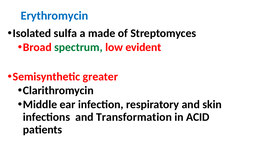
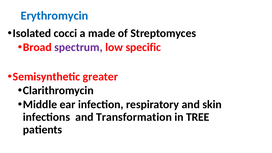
sulfa: sulfa -> cocci (65, 33)
spectrum colour: green -> purple (78, 47)
evident: evident -> specific (143, 47)
ACID: ACID -> TREE (198, 117)
